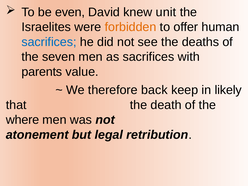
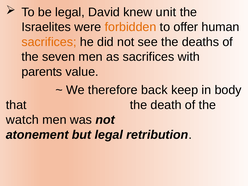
be even: even -> legal (70, 12)
sacrifices colour: blue -> orange (49, 42)
likely: likely -> body (228, 90)
where: where -> watch (22, 120)
